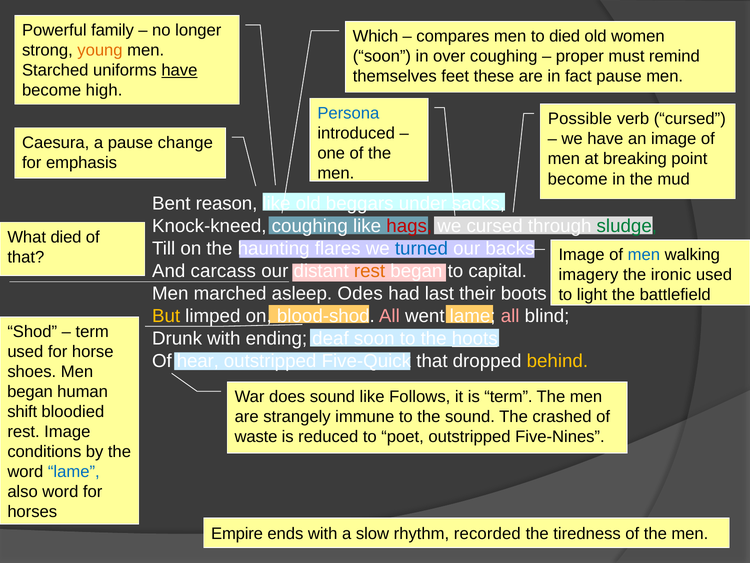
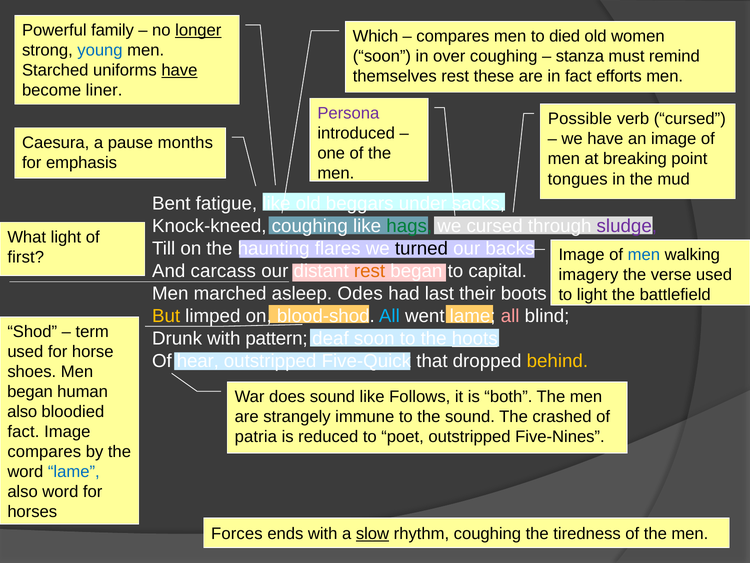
longer underline: none -> present (198, 30)
young colour: orange -> blue (100, 50)
proper: proper -> stanza (580, 56)
themselves feet: feet -> rest (455, 76)
fact pause: pause -> efforts (619, 76)
high: high -> liner (104, 90)
Persona colour: blue -> purple (348, 113)
change: change -> months (185, 143)
become: become -> tongues (578, 179)
reason: reason -> fatigue (226, 203)
hags colour: red -> green (409, 226)
sludge colour: green -> purple (627, 226)
What died: died -> light (66, 237)
turned colour: blue -> black (421, 248)
that: that -> first (26, 257)
ironic: ironic -> verse (671, 275)
All colour: pink -> light blue (389, 316)
ending: ending -> pattern (276, 338)
is term: term -> both (508, 396)
shift: shift -> also (22, 411)
rest: rest -> fact (23, 431)
waste: waste -> patria (256, 436)
conditions: conditions -> compares (44, 451)
Empire: Empire -> Forces (237, 533)
slow underline: none -> present (373, 533)
rhythm recorded: recorded -> coughing (487, 533)
